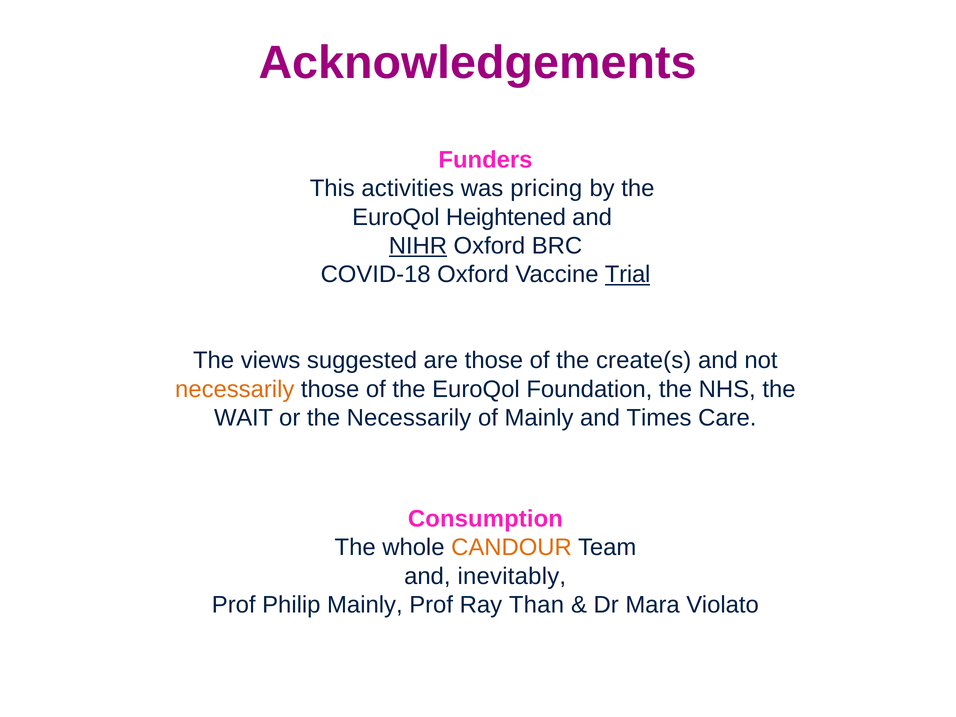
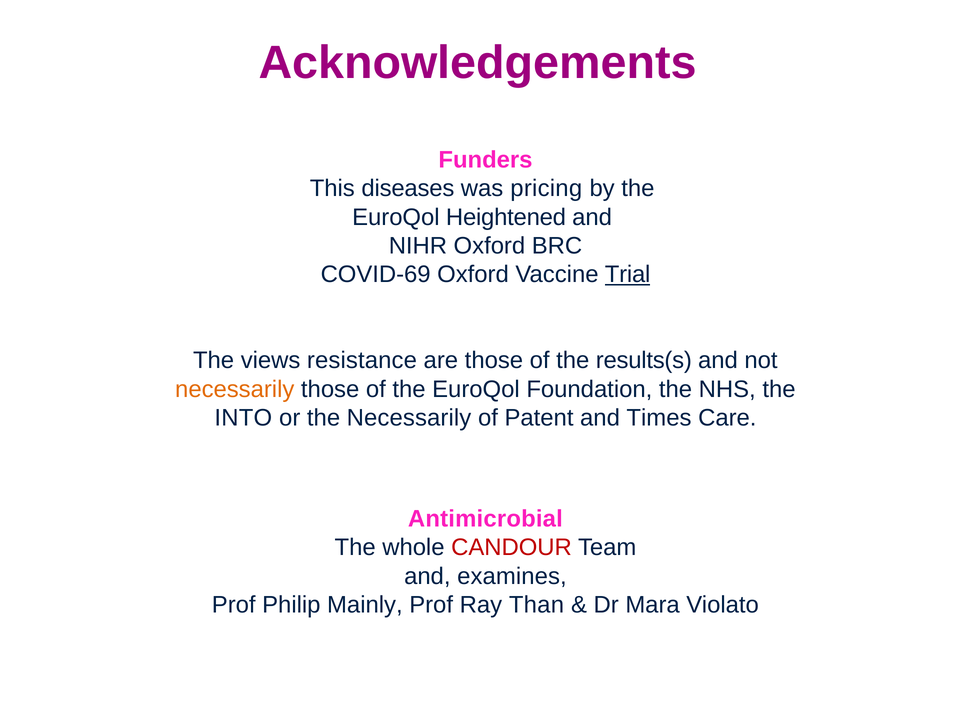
activities: activities -> diseases (408, 188)
NIHR underline: present -> none (418, 246)
COVID-18: COVID-18 -> COVID-69 (376, 274)
suggested: suggested -> resistance (362, 361)
create(s: create(s -> results(s (644, 361)
WAIT: WAIT -> INTO (243, 418)
of Mainly: Mainly -> Patent (539, 418)
Consumption: Consumption -> Antimicrobial (485, 519)
CANDOUR colour: orange -> red (512, 547)
inevitably: inevitably -> examines (512, 576)
